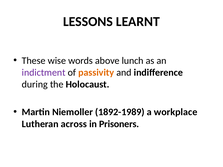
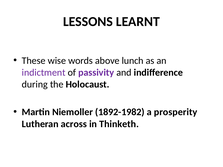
passivity colour: orange -> purple (96, 73)
1892-1989: 1892-1989 -> 1892-1982 (120, 112)
workplace: workplace -> prosperity (176, 112)
Prisoners: Prisoners -> Thinketh (119, 124)
